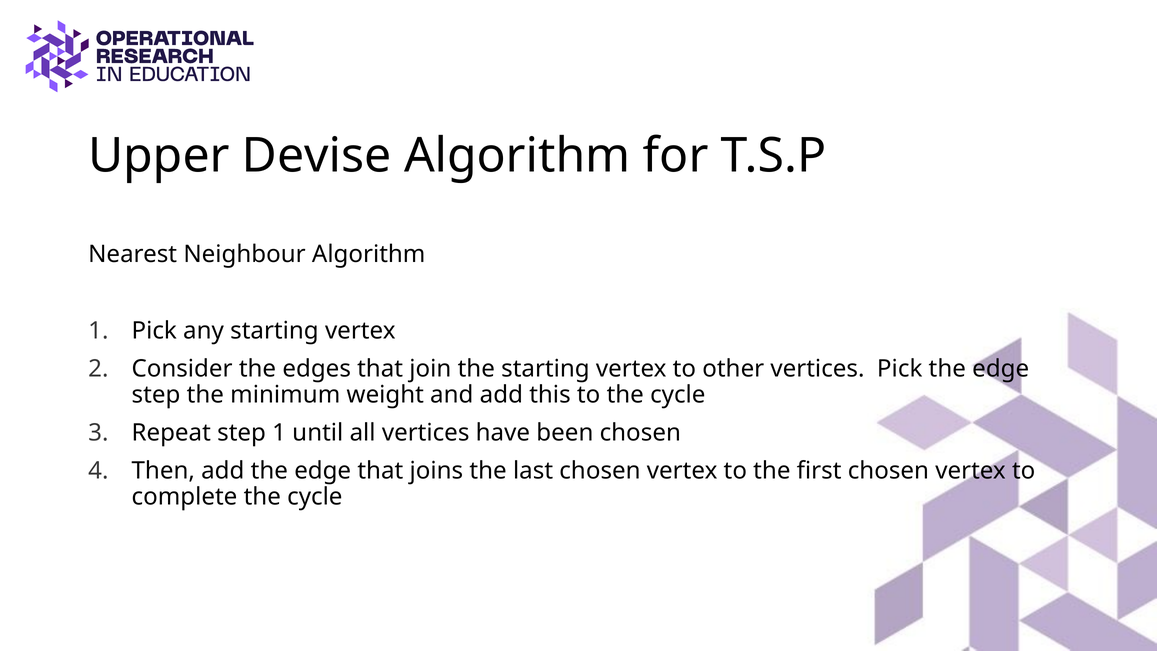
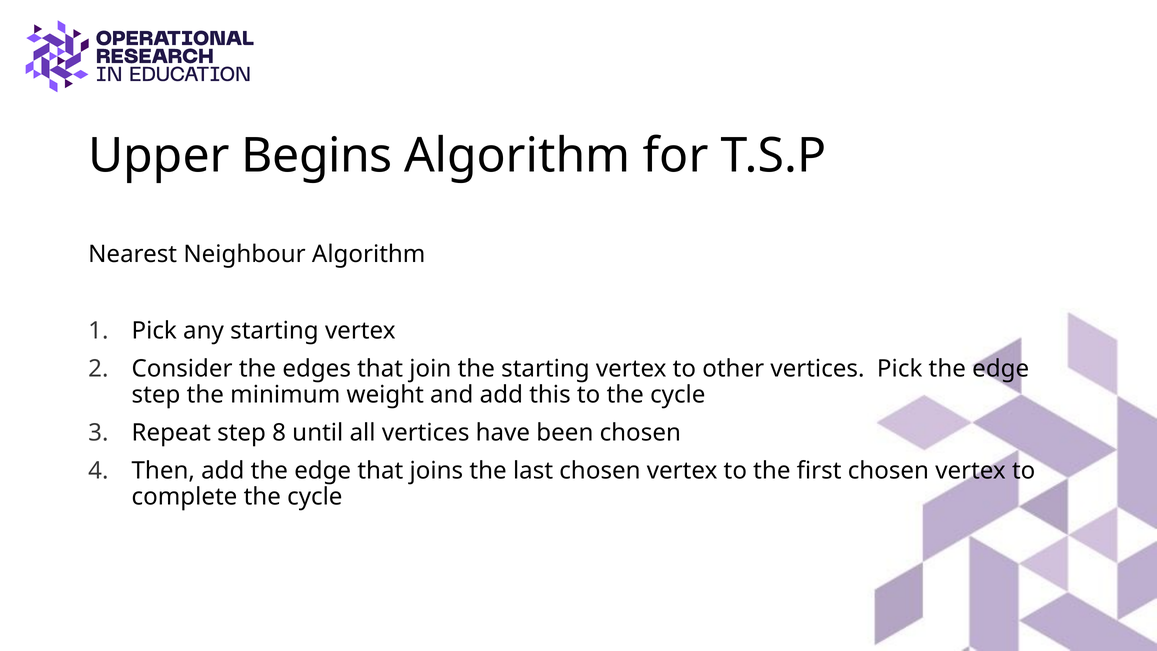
Devise: Devise -> Begins (317, 156)
step 1: 1 -> 8 (279, 433)
